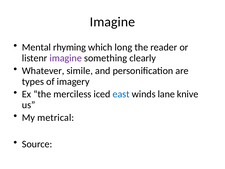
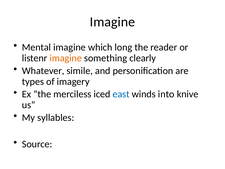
Mental rhyming: rhyming -> imagine (69, 47)
imagine colour: purple -> orange (66, 58)
lane: lane -> into (166, 94)
metrical: metrical -> syllables (56, 117)
